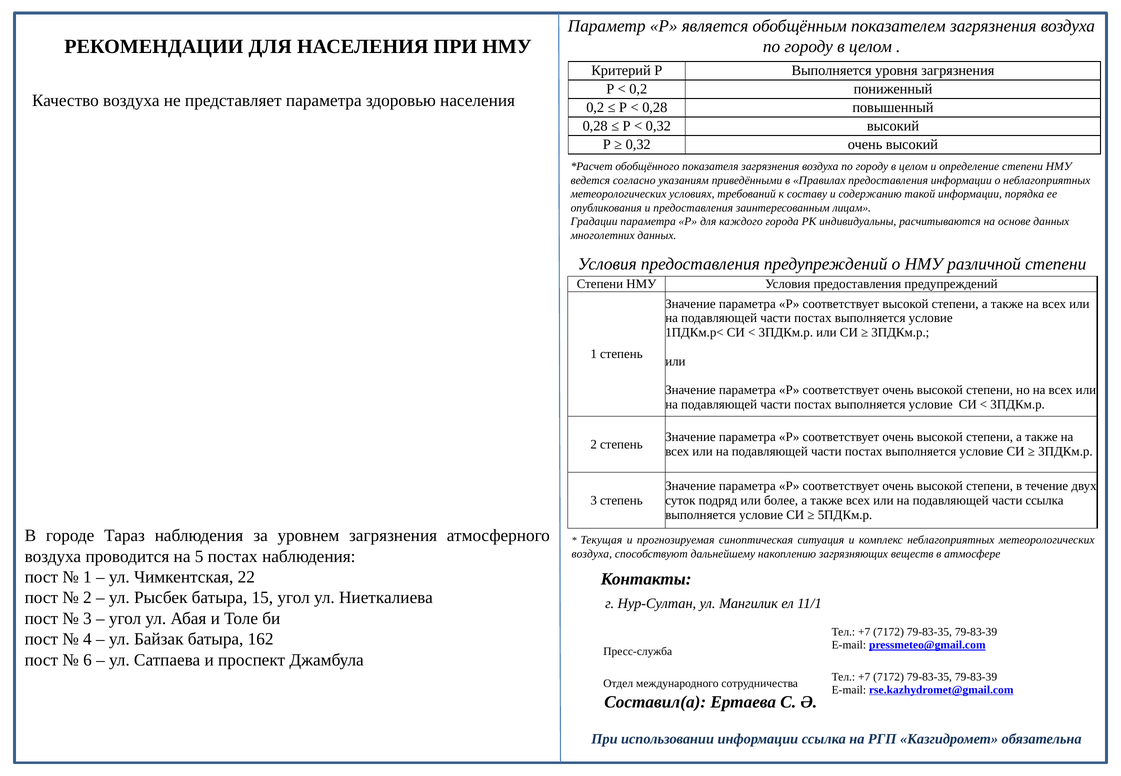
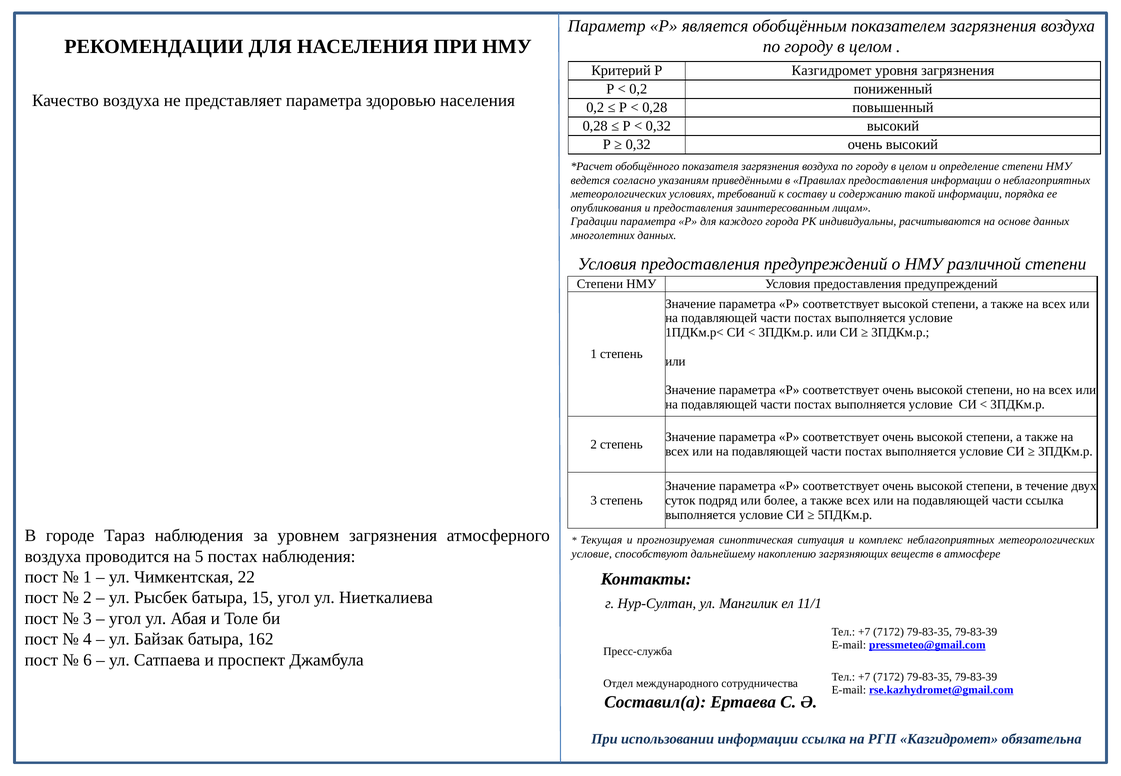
Р Выполняется: Выполняется -> Казгидромет (832, 71)
воздуха: воздуха -> условие (592, 554)
